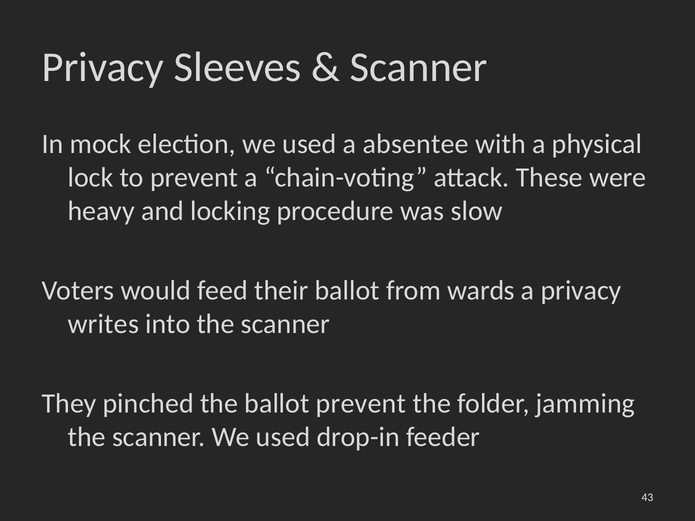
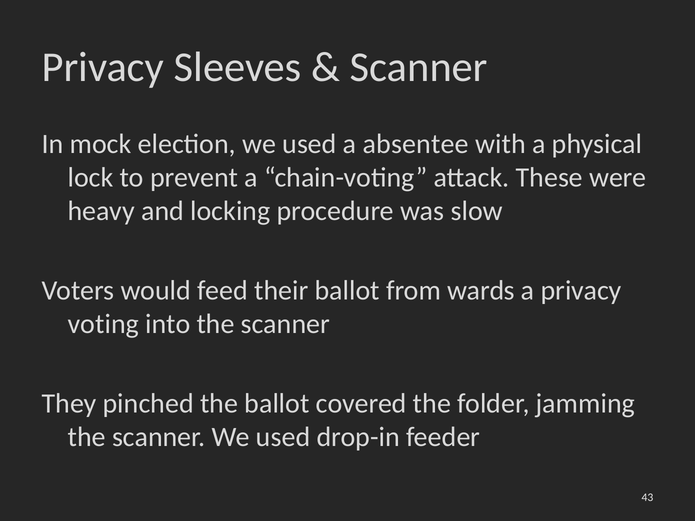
writes: writes -> voting (103, 324)
ballot prevent: prevent -> covered (361, 404)
